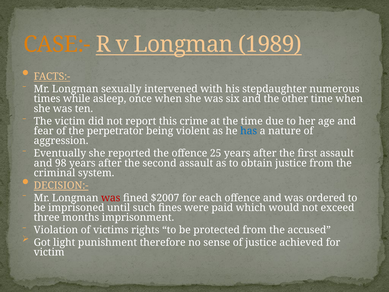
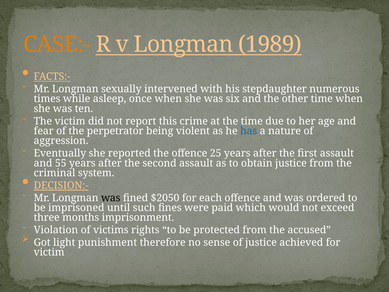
98: 98 -> 55 (61, 163)
was colour: red -> black (111, 198)
$2007: $2007 -> $2050 (165, 198)
